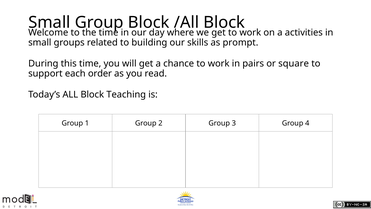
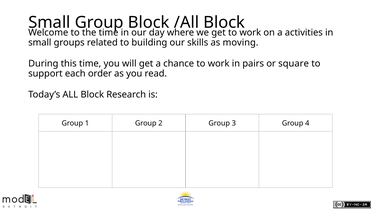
prompt: prompt -> moving (240, 43)
Teaching: Teaching -> Research (126, 94)
